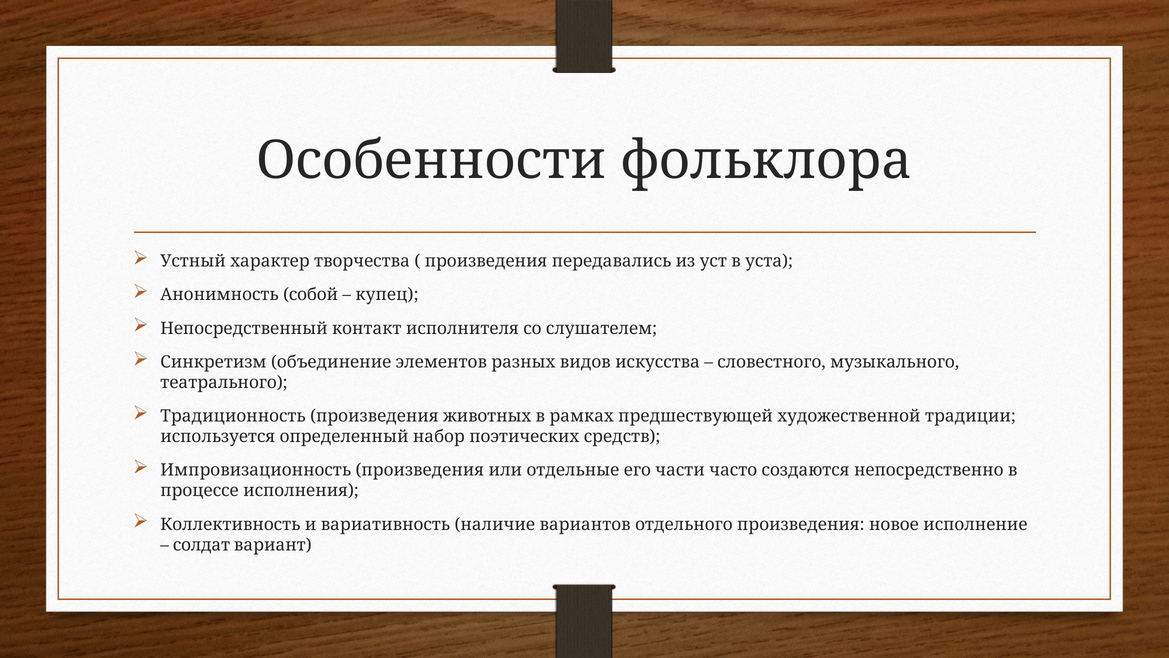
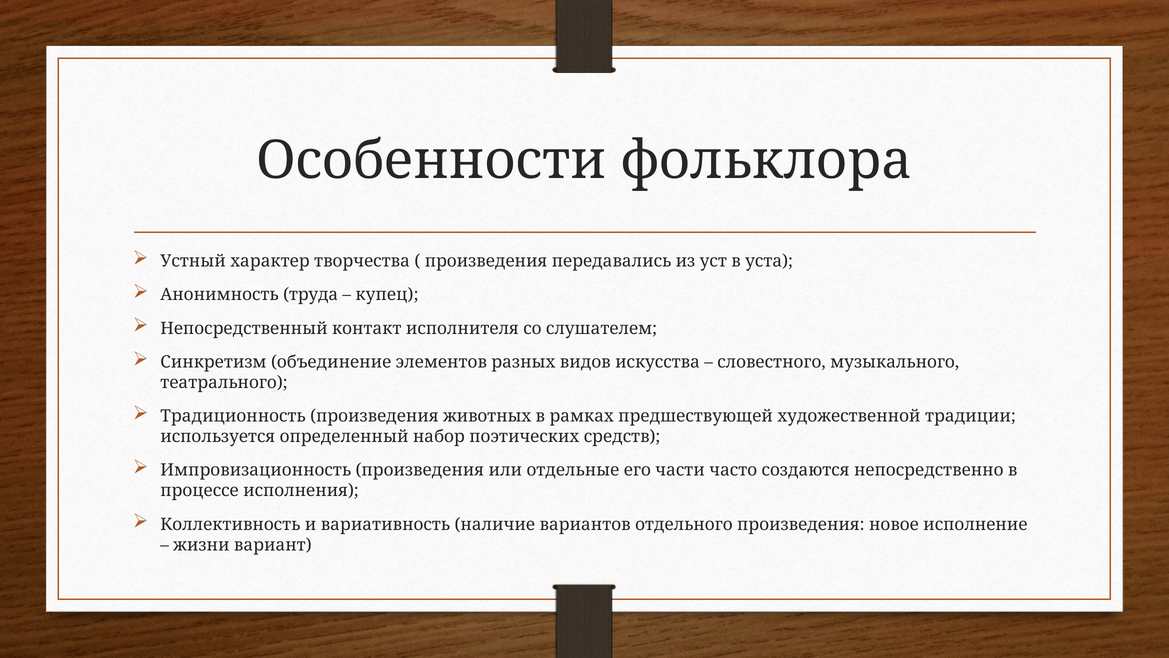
собой: собой -> труда (311, 295)
солдат: солдат -> жизни (201, 545)
